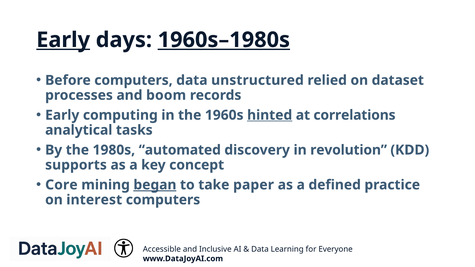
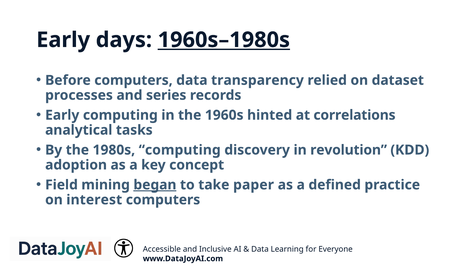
Early underline: present -> none (63, 40)
unstructured: unstructured -> transparency (257, 80)
boom: boom -> series (166, 95)
hinted underline: present -> none (270, 115)
1980s automated: automated -> computing (180, 150)
supports: supports -> adoption (76, 165)
Core: Core -> Field (61, 185)
